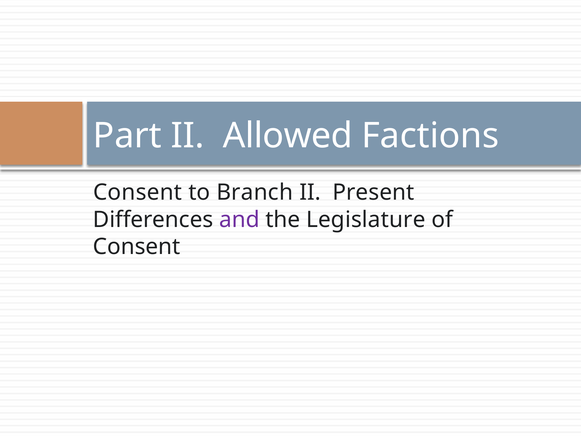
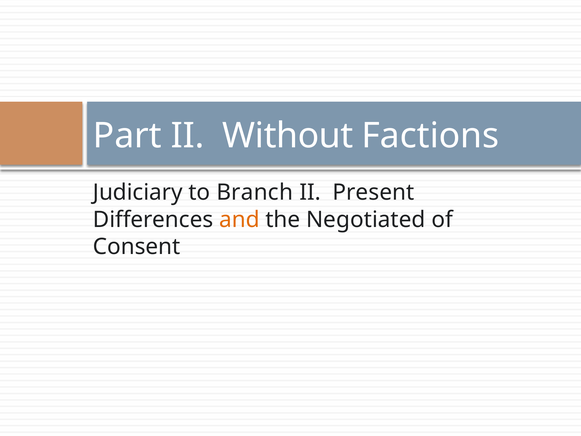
Allowed: Allowed -> Without (288, 136)
Consent: Consent -> Judiciary (138, 192)
and colour: purple -> orange (239, 219)
Legislature: Legislature -> Negotiated (366, 219)
